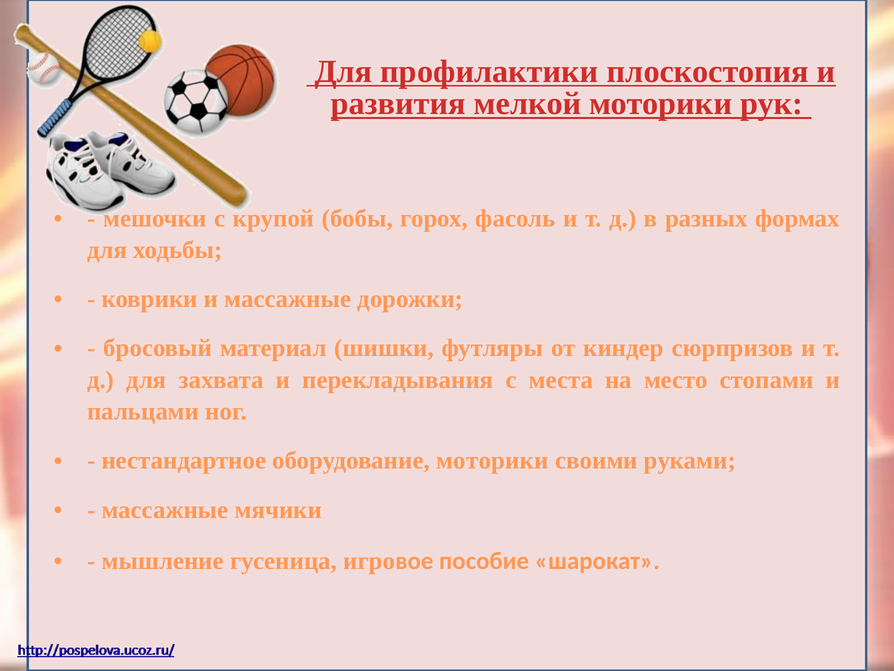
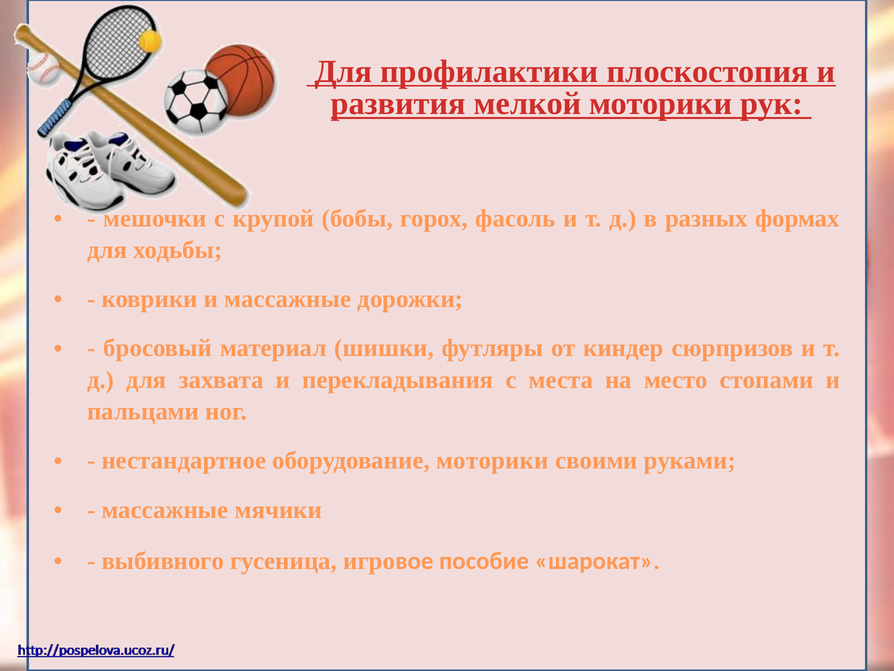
мышление: мышление -> выбивного (163, 560)
